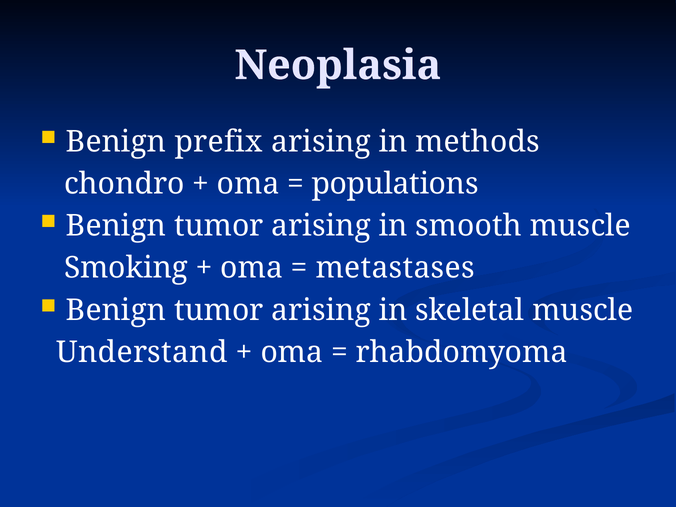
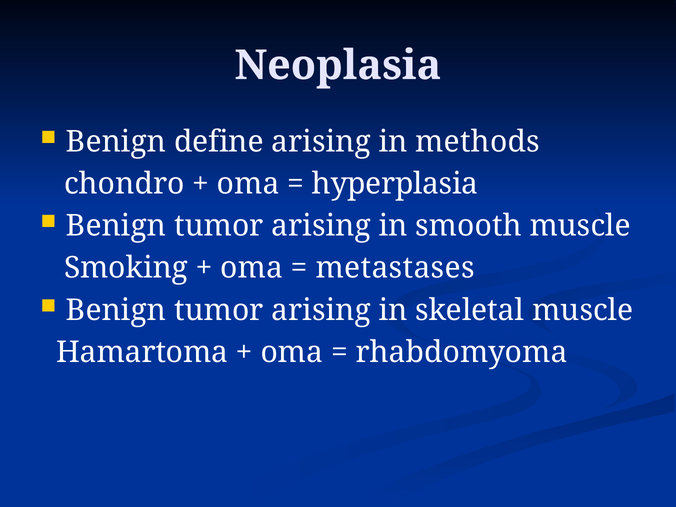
prefix: prefix -> define (219, 142)
populations: populations -> hyperplasia (395, 184)
Understand: Understand -> Hamartoma (142, 352)
